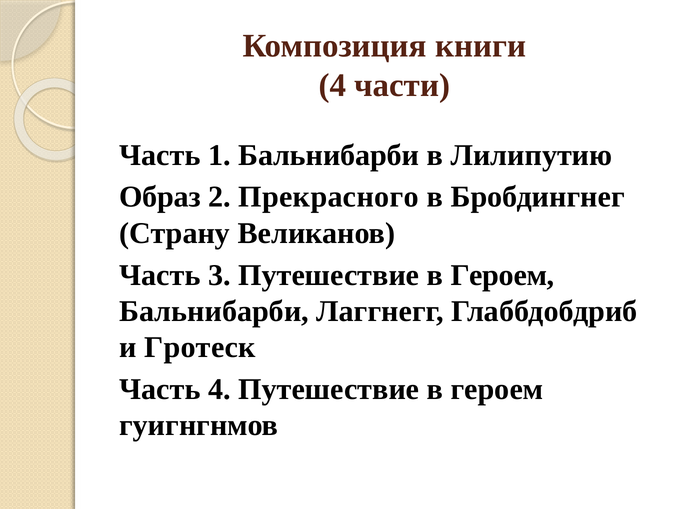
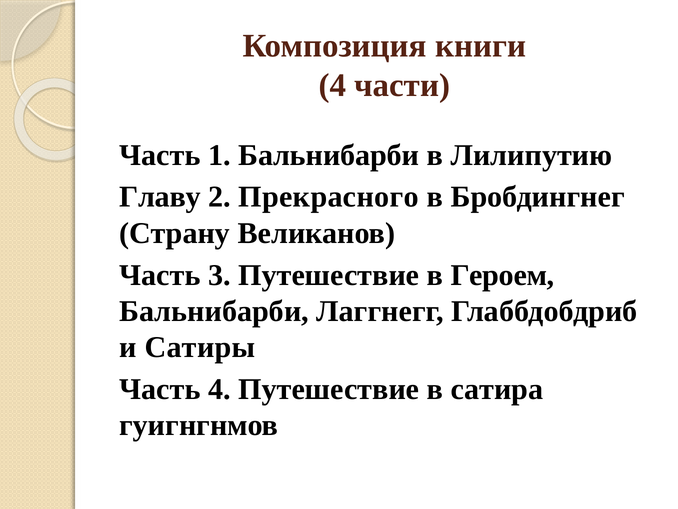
Образ: Образ -> Главу (160, 197)
Гротеск: Гротеск -> Сатиры (200, 347)
4 Путешествие в героем: героем -> сатира (497, 389)
